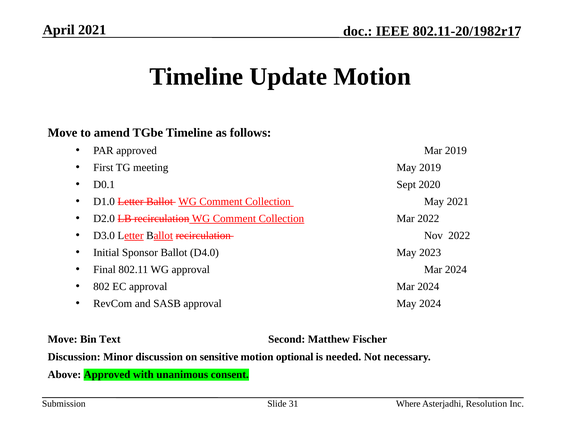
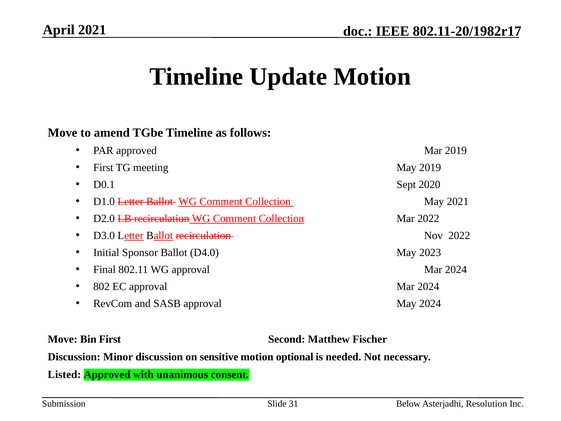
Bin Text: Text -> First (110, 339)
Above: Above -> Listed (64, 375)
Where: Where -> Below (408, 404)
